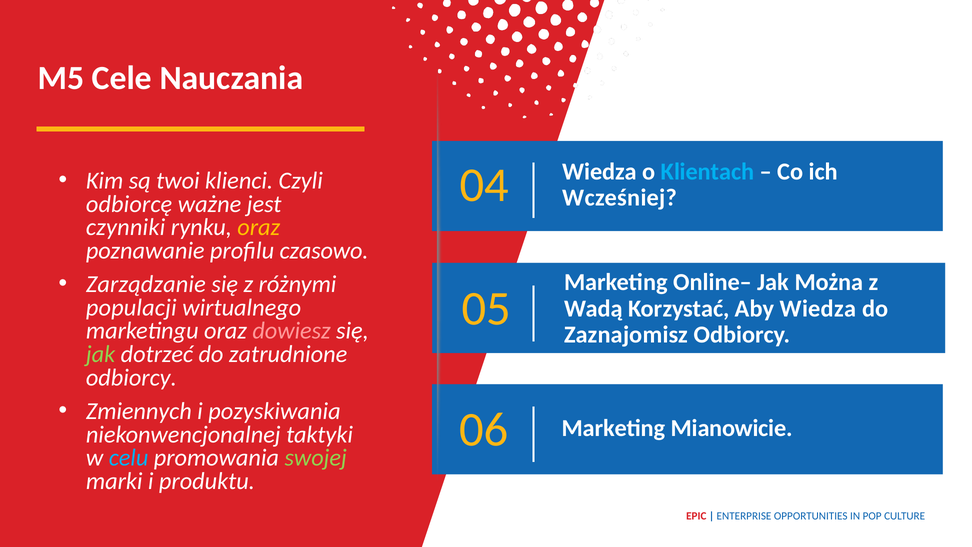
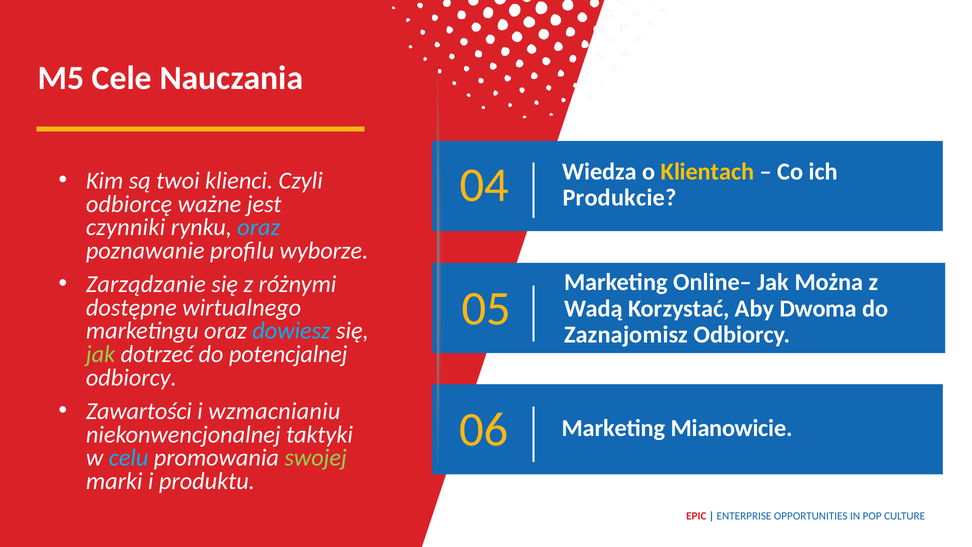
Klientach colour: light blue -> yellow (708, 172)
Wcześniej: Wcześniej -> Produkcie (620, 198)
oraz colour: yellow -> light blue (259, 227)
czasowo: czasowo -> wyborze (324, 251)
populacji: populacji -> dostępne (131, 307)
Aby Wiedza: Wiedza -> Dwoma (818, 308)
dowiesz colour: pink -> light blue (292, 331)
zatrudnione: zatrudnione -> potencjalnej (288, 354)
Zmiennych: Zmiennych -> Zawartości (139, 411)
pozyskiwania: pozyskiwania -> wzmacnianiu (274, 411)
